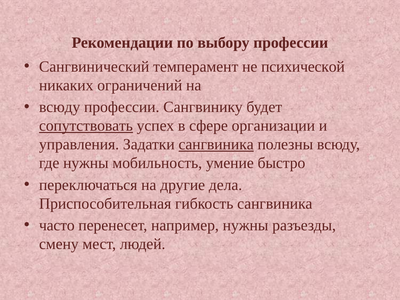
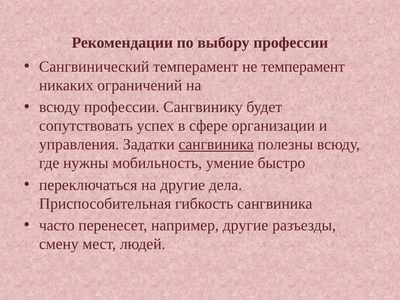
не психической: психической -> темперамент (303, 67)
сопутствовать underline: present -> none (86, 126)
например нужны: нужны -> другие (245, 225)
